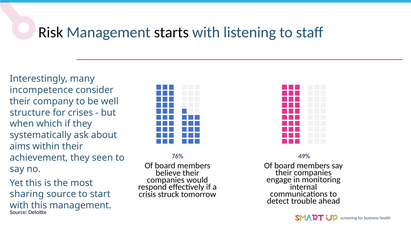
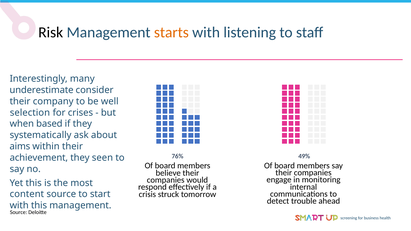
starts colour: black -> orange (171, 32)
incompetence: incompetence -> underestimate (42, 90)
structure: structure -> selection (30, 113)
which: which -> based (49, 124)
sharing: sharing -> content (27, 194)
